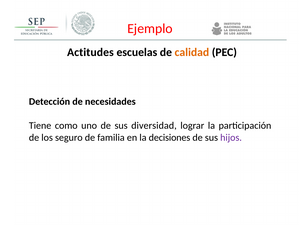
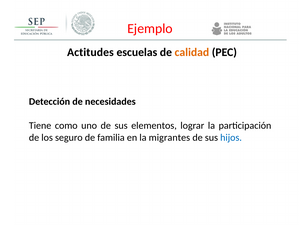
diversidad: diversidad -> elementos (154, 126)
decisiones: decisiones -> migrantes (169, 138)
hijos colour: purple -> blue (231, 138)
